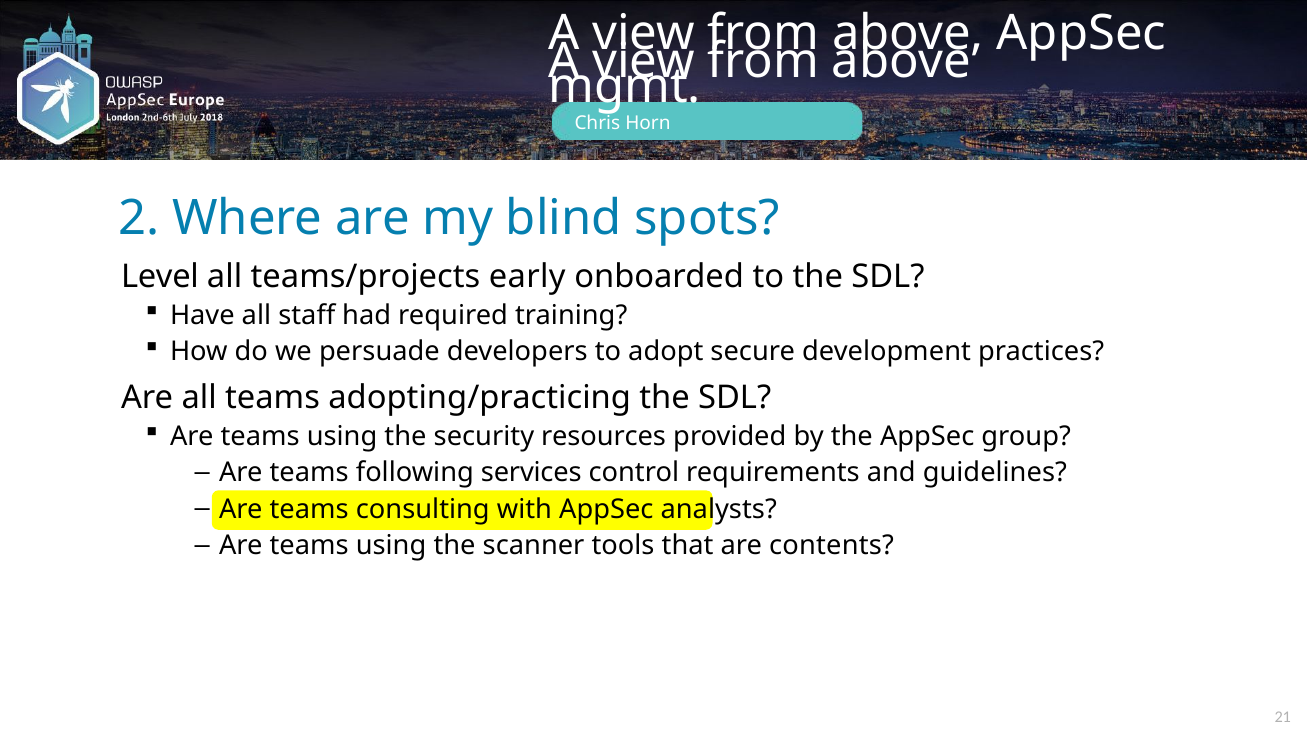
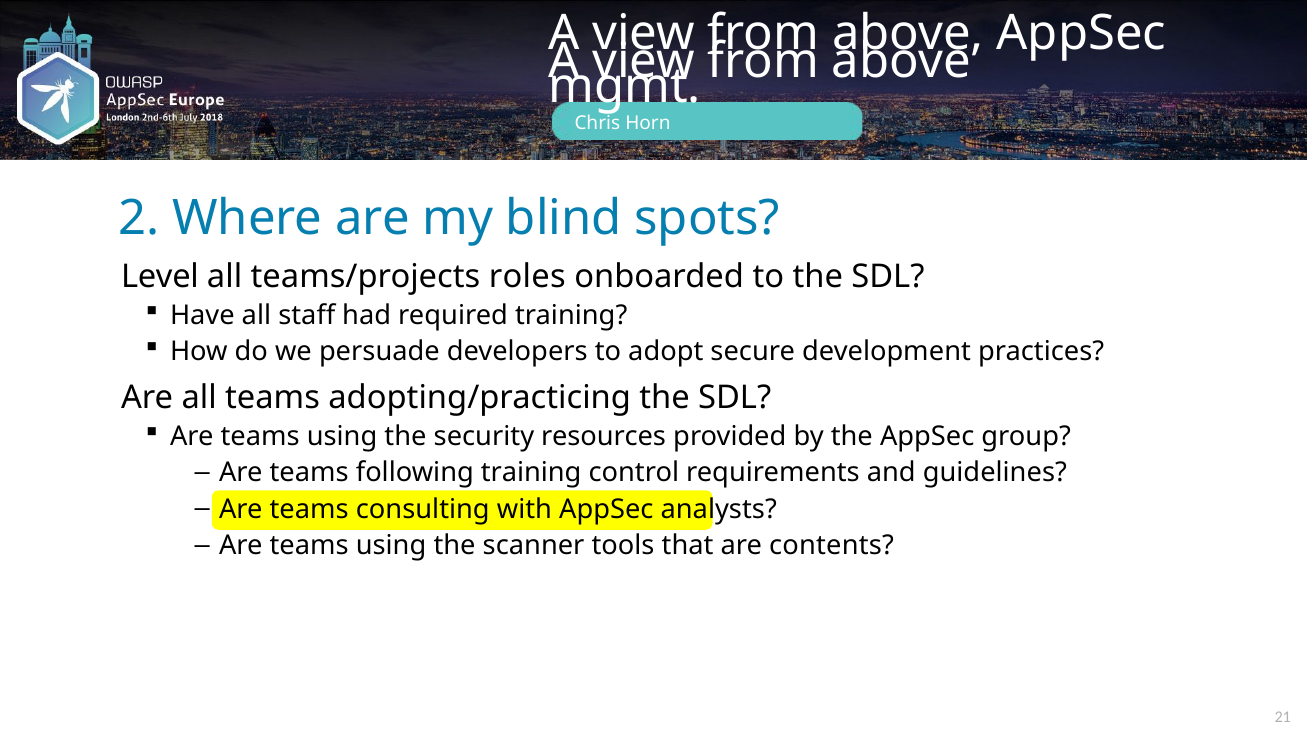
early: early -> roles (527, 276)
following services: services -> training (531, 473)
